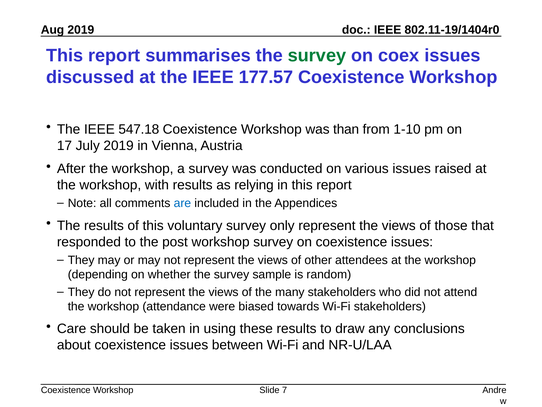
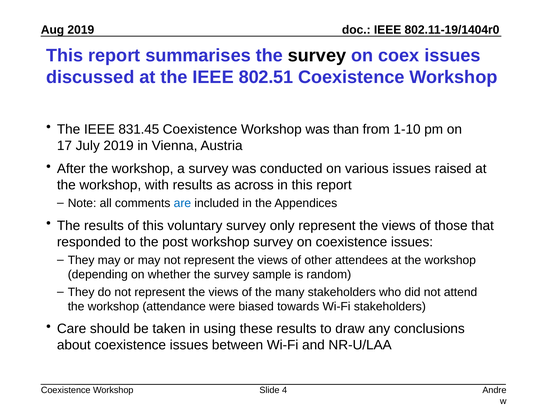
survey colour: green -> black (317, 55)
177.57: 177.57 -> 802.51 (266, 77)
547.18: 547.18 -> 831.45 (139, 129)
relying: relying -> across (254, 185)
7: 7 -> 4 (285, 390)
